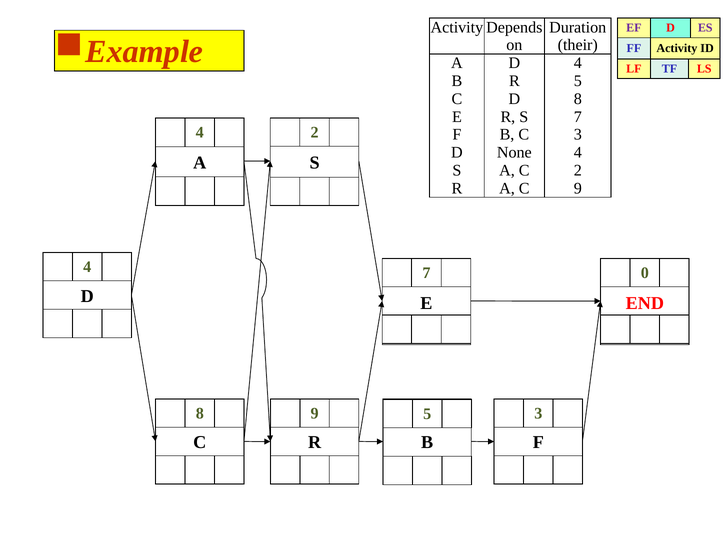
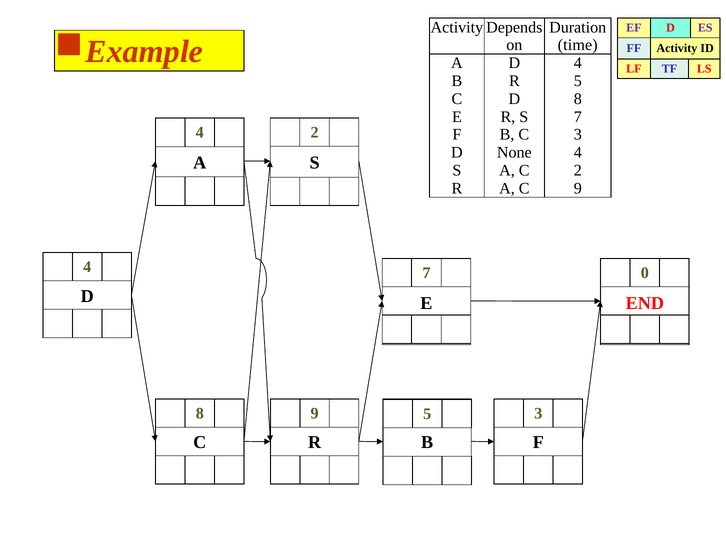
their: their -> time (578, 45)
